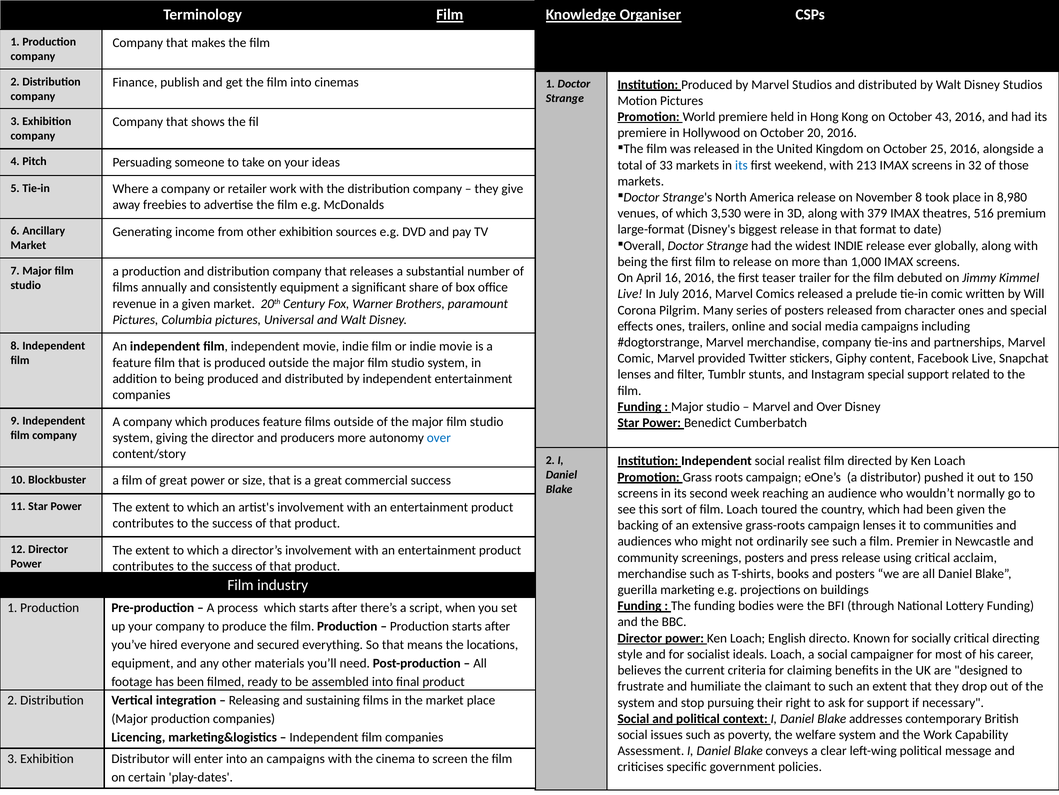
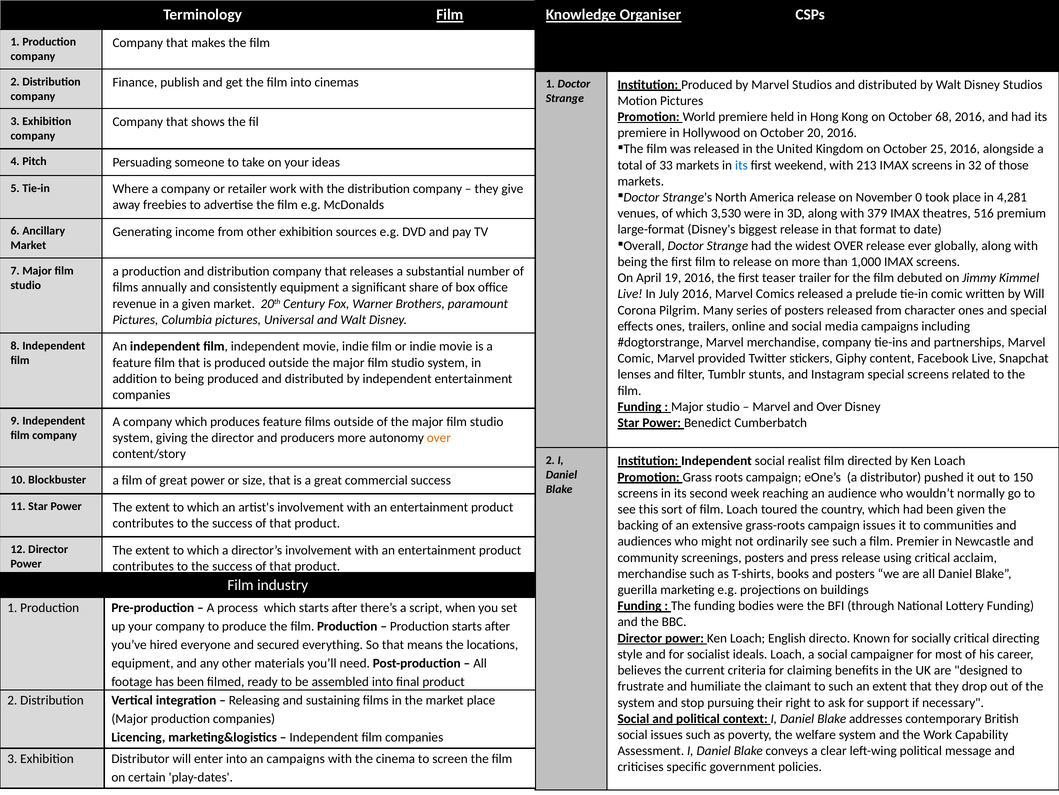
43: 43 -> 68 (944, 117)
November 8: 8 -> 0 (919, 197)
8,980: 8,980 -> 4,281 (1012, 197)
widest INDIE: INDIE -> OVER (849, 245)
16: 16 -> 19 (673, 278)
special support: support -> screens (928, 374)
over colour: blue -> orange (439, 437)
campaign lenses: lenses -> issues (879, 525)
